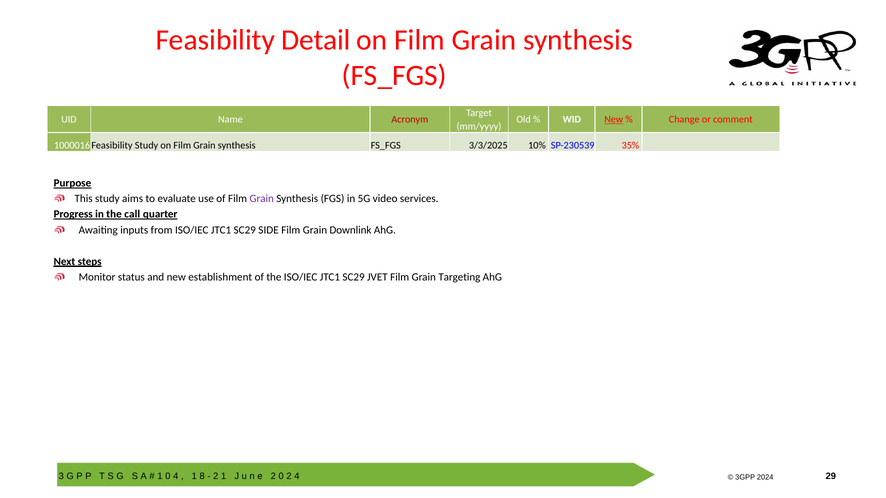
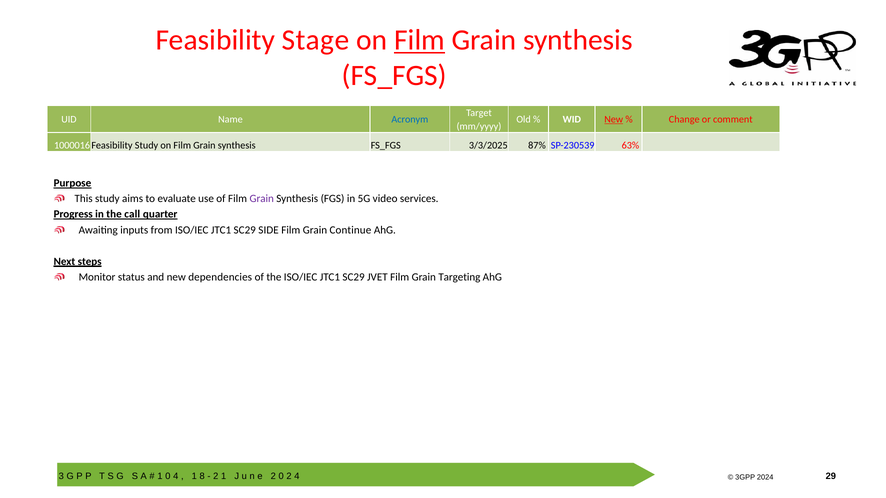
Detail: Detail -> Stage (316, 40)
Film underline: none -> present (420, 40)
Acronym colour: red -> blue (410, 120)
10%: 10% -> 87% (537, 146)
35%: 35% -> 63% (630, 146)
Downlink: Downlink -> Continue (350, 230)
establishment: establishment -> dependencies (220, 277)
